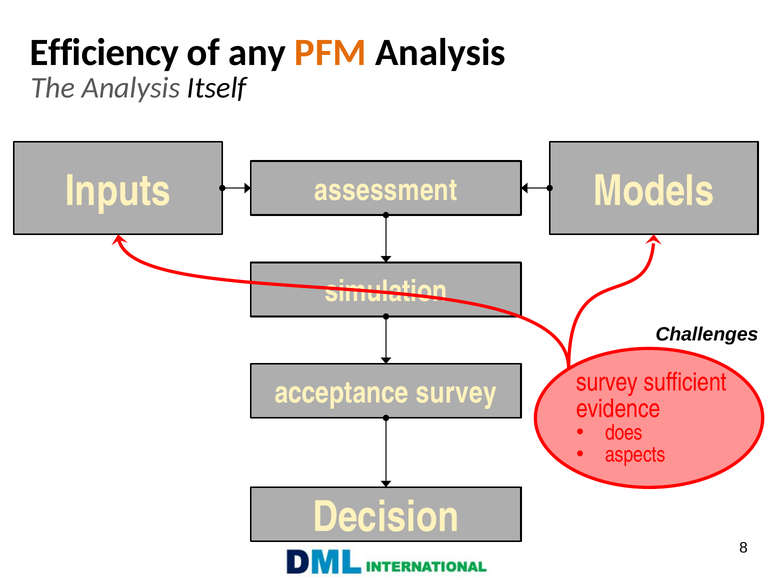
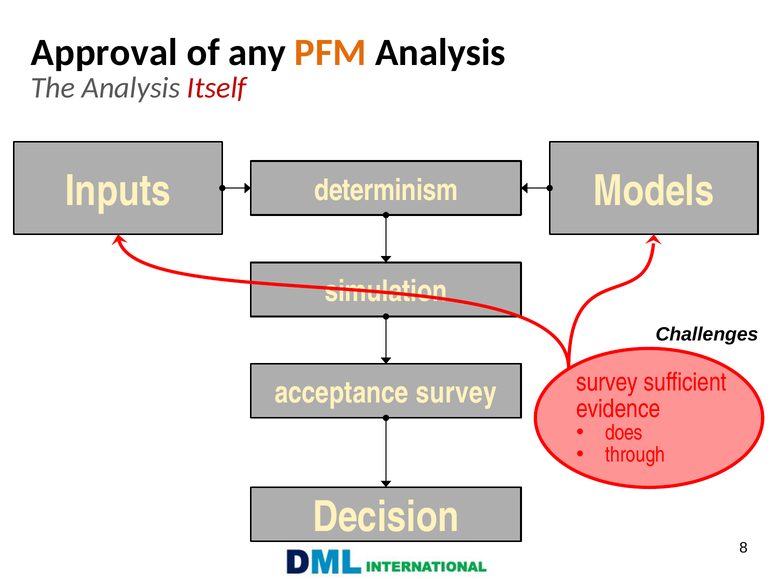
Efficiency: Efficiency -> Approval (104, 53)
Itself colour: black -> red (217, 88)
assessment: assessment -> determinism (386, 190)
aspects: aspects -> through (635, 455)
